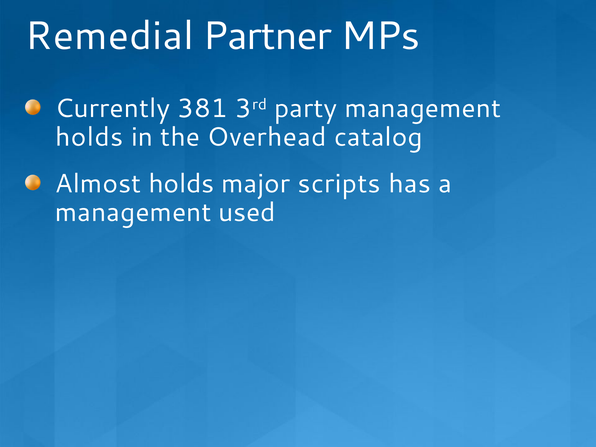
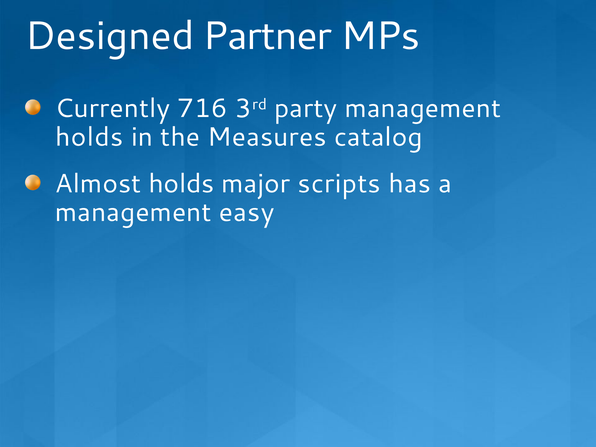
Remedial: Remedial -> Designed (110, 36)
381: 381 -> 716 (202, 109)
Overhead: Overhead -> Measures (267, 137)
used: used -> easy (247, 212)
